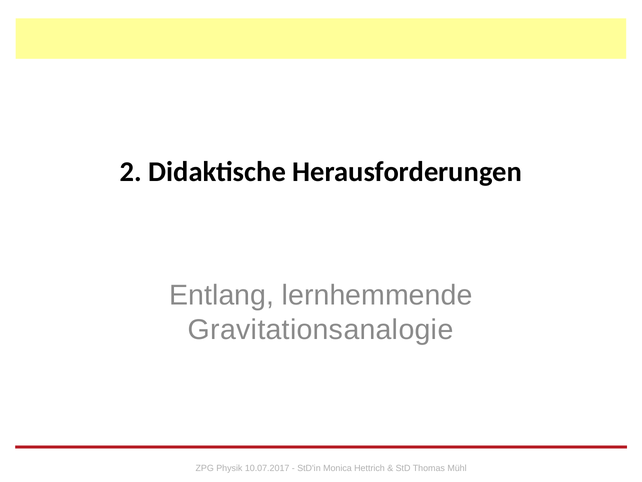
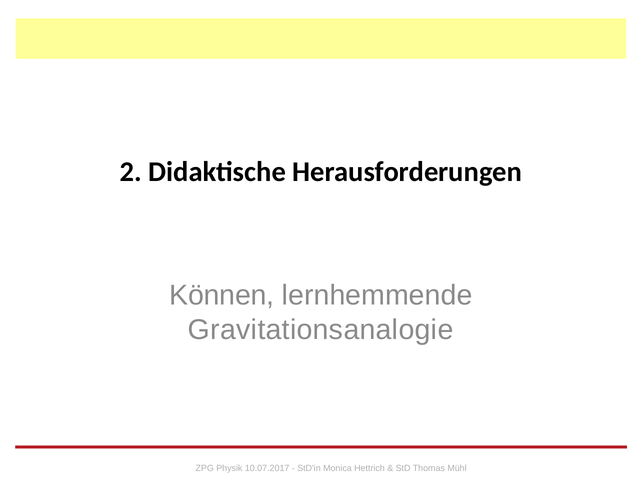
Entlang: Entlang -> Können (222, 295)
